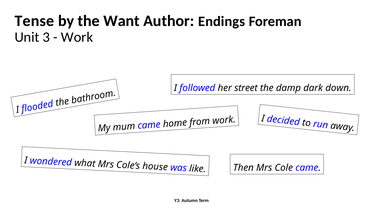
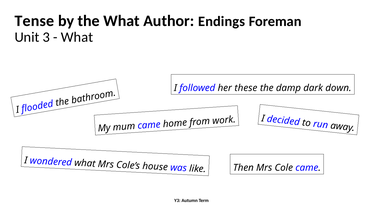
the Want: Want -> What (122, 21)
Work: Work -> What (77, 37)
street: street -> these (246, 88)
